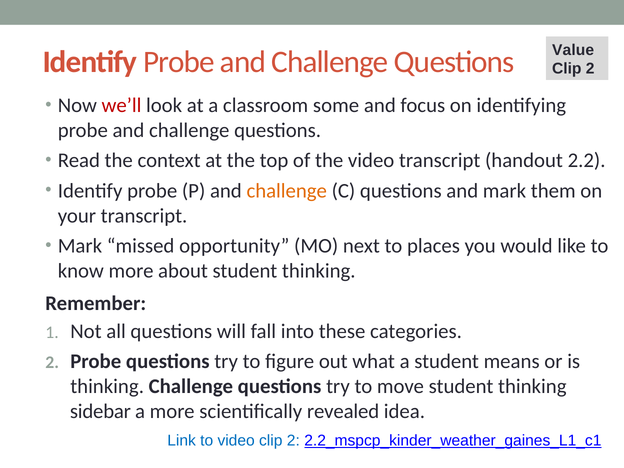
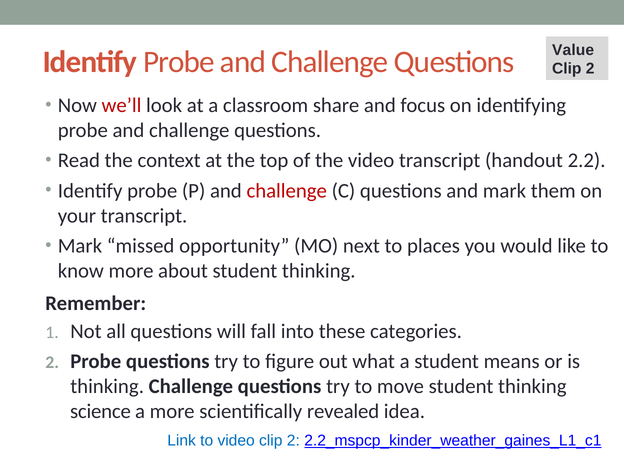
some: some -> share (336, 105)
challenge colour: orange -> red (287, 191)
sidebar: sidebar -> science (100, 411)
